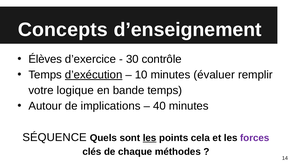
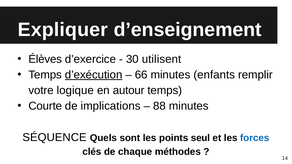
Concepts: Concepts -> Expliquer (63, 30)
contrôle: contrôle -> utilisent (162, 59)
10: 10 -> 66 (141, 75)
évaluer: évaluer -> enfants (214, 75)
bande: bande -> autour (129, 91)
Autour: Autour -> Courte (45, 106)
40: 40 -> 88 (159, 106)
les underline: present -> none (150, 138)
cela: cela -> seul (200, 138)
forces colour: purple -> blue (255, 138)
